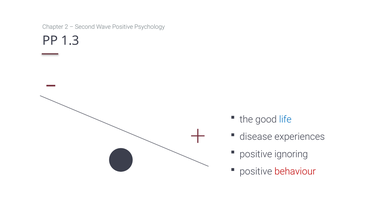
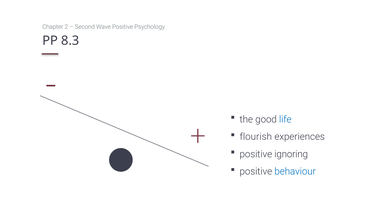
1.3: 1.3 -> 8.3 (70, 41)
disease: disease -> flourish (256, 136)
behaviour colour: red -> blue (295, 171)
